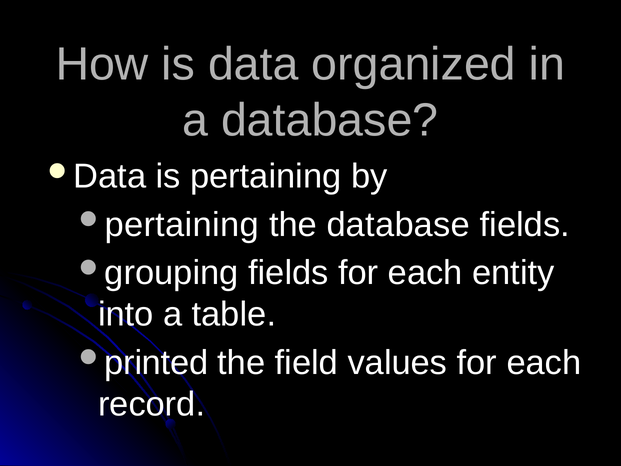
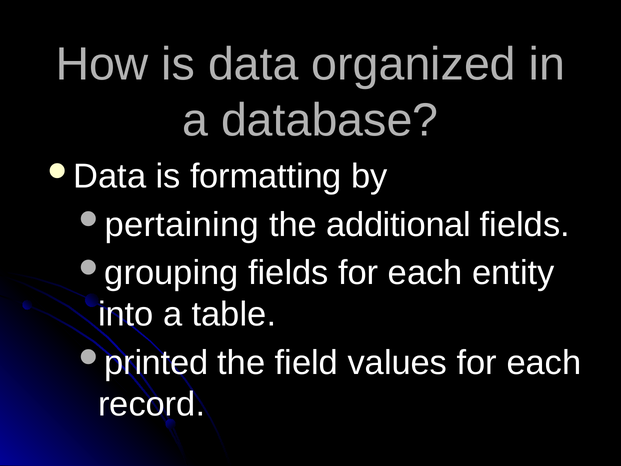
is pertaining: pertaining -> formatting (266, 176)
the database: database -> additional (399, 225)
